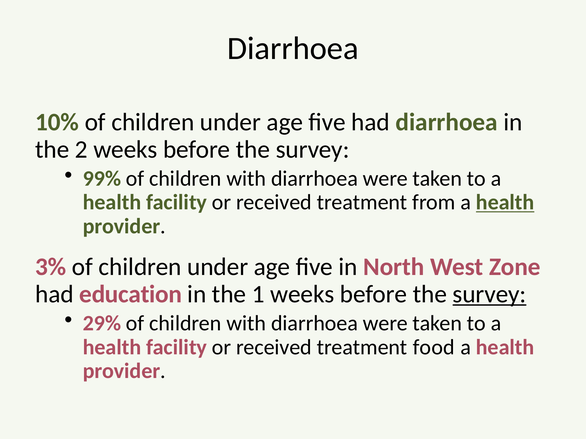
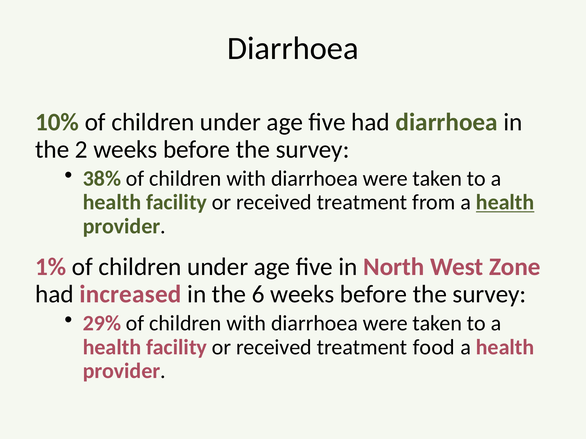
99%: 99% -> 38% (102, 179)
3%: 3% -> 1% (51, 267)
education: education -> increased (130, 295)
1: 1 -> 6 (258, 295)
survey underline: present -> none (489, 295)
